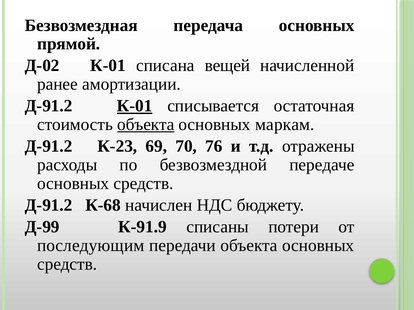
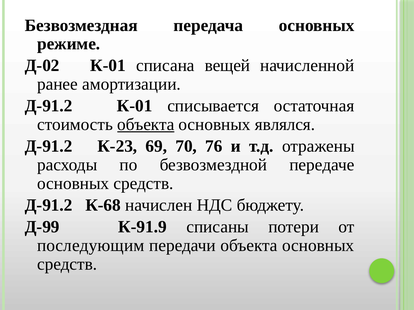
прямой: прямой -> режиме (69, 44)
К-01 underline: present -> none (135, 106)
маркам: маркам -> являлся (285, 125)
